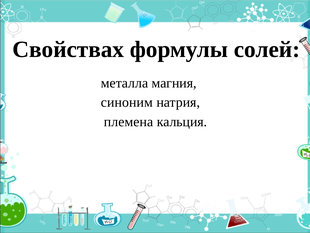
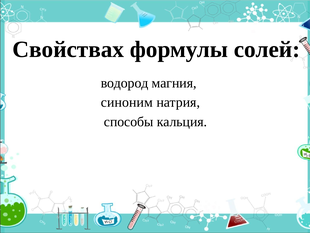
металла: металла -> водород (125, 83)
племена: племена -> способы (129, 121)
